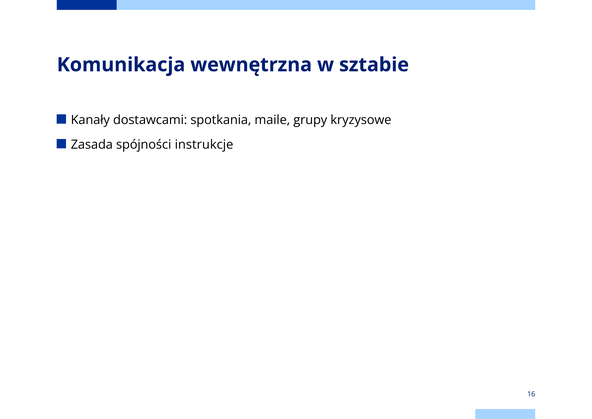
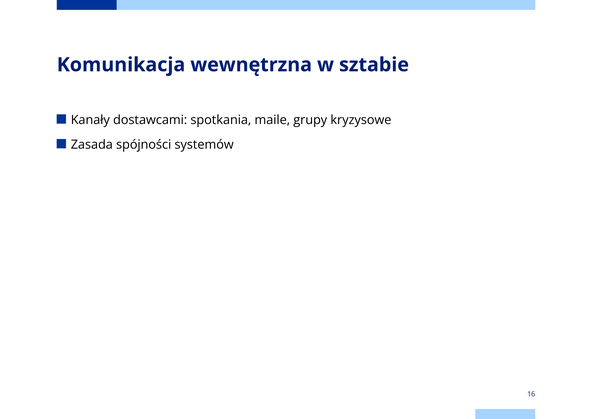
instrukcje: instrukcje -> systemów (204, 144)
